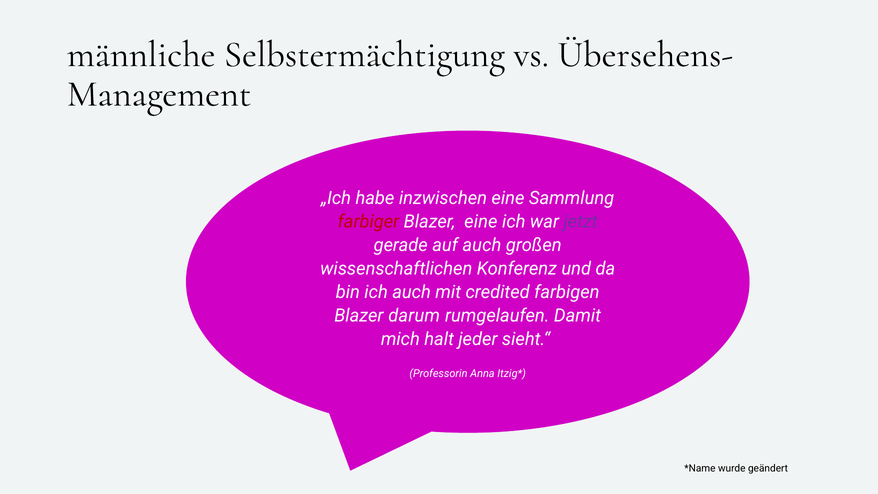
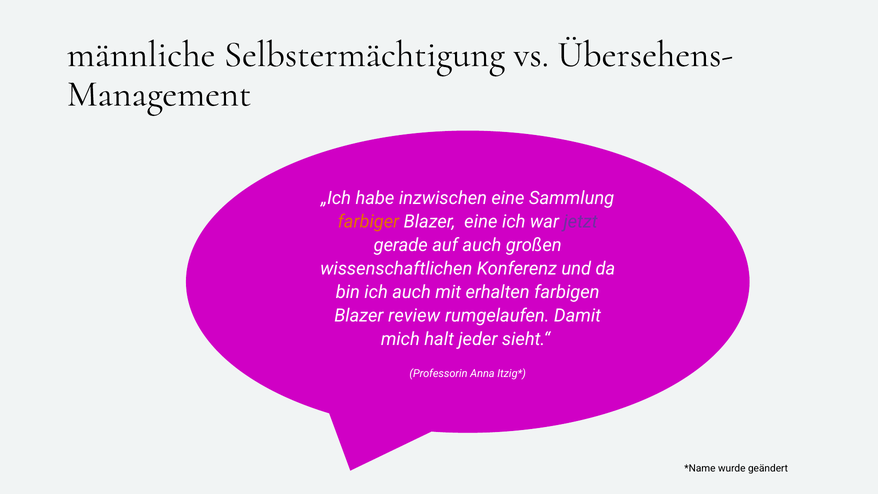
farbiger colour: red -> orange (368, 221)
credited: credited -> erhalten (498, 292)
darum: darum -> review (414, 315)
